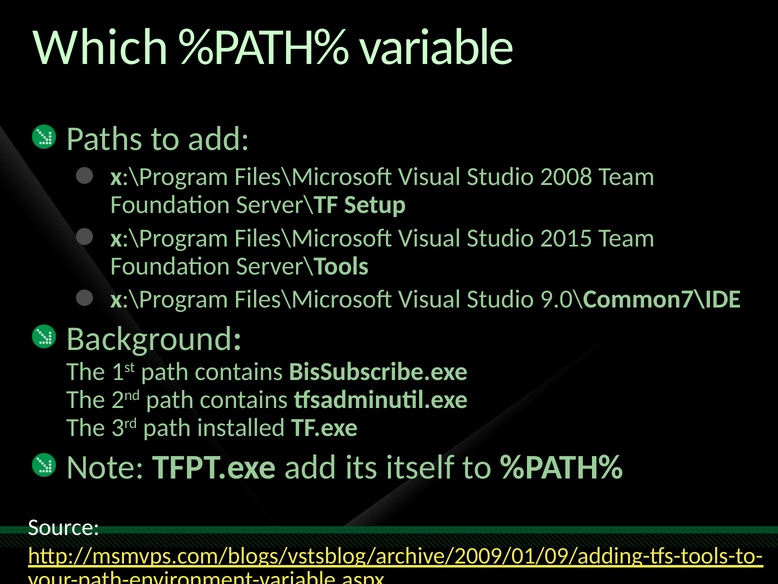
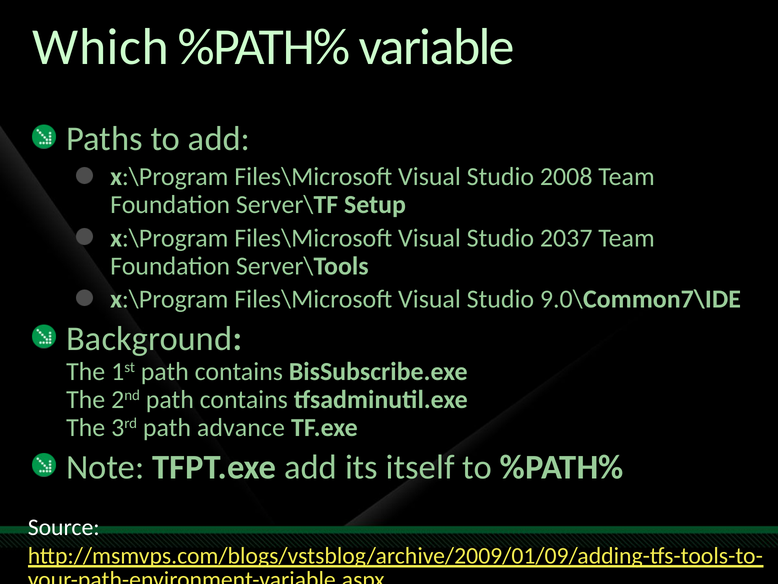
2015: 2015 -> 2037 (566, 238)
installed: installed -> advance (241, 427)
